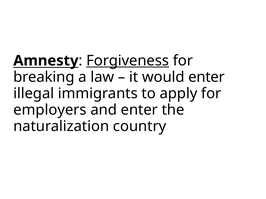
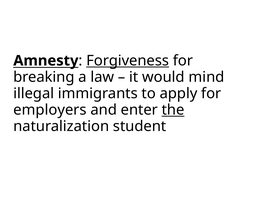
would enter: enter -> mind (206, 77)
the underline: none -> present (173, 110)
country: country -> student (140, 127)
